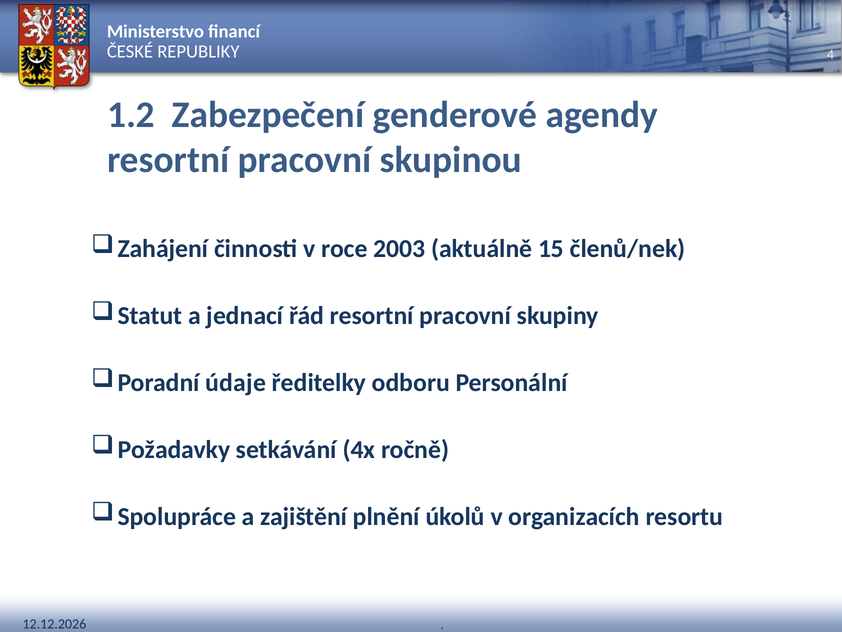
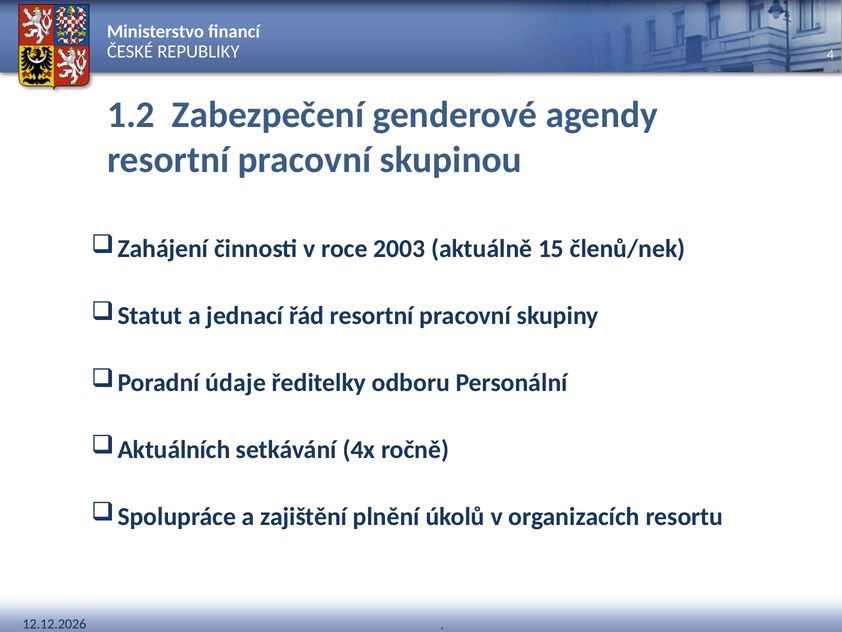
Požadavky: Požadavky -> Aktuálních (174, 449)
